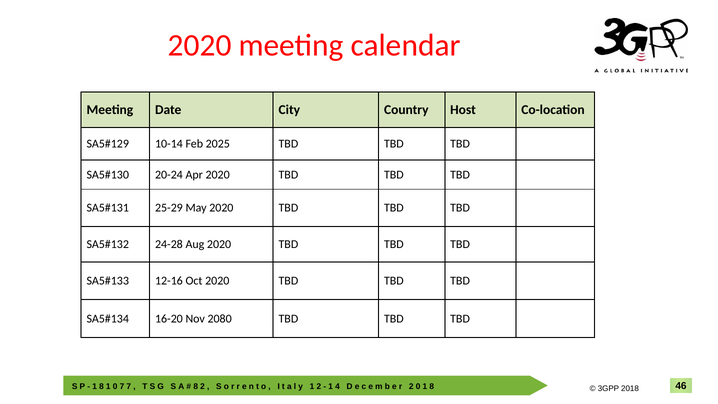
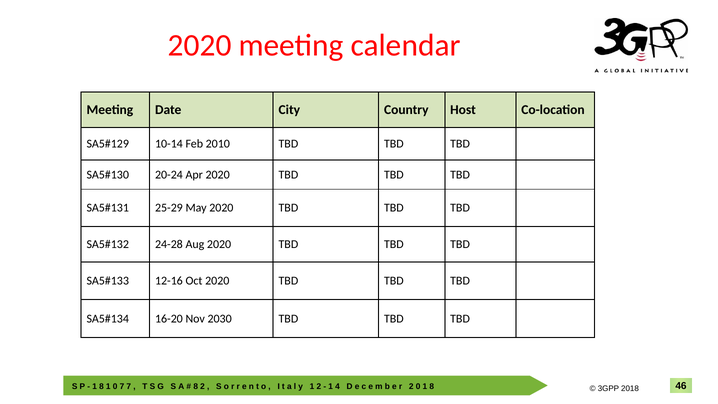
2025: 2025 -> 2010 (218, 144)
2080: 2080 -> 2030 (220, 319)
